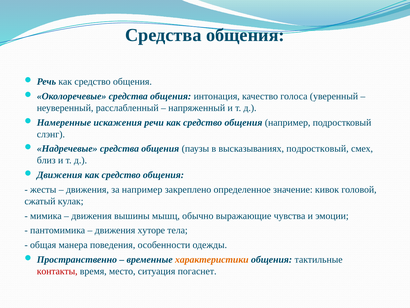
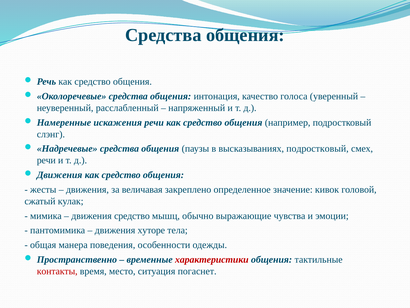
близ: близ -> речи (46, 160)
за например: например -> величавая (142, 189)
движения вышины: вышины -> средство (132, 215)
характеристики colour: orange -> red (212, 259)
